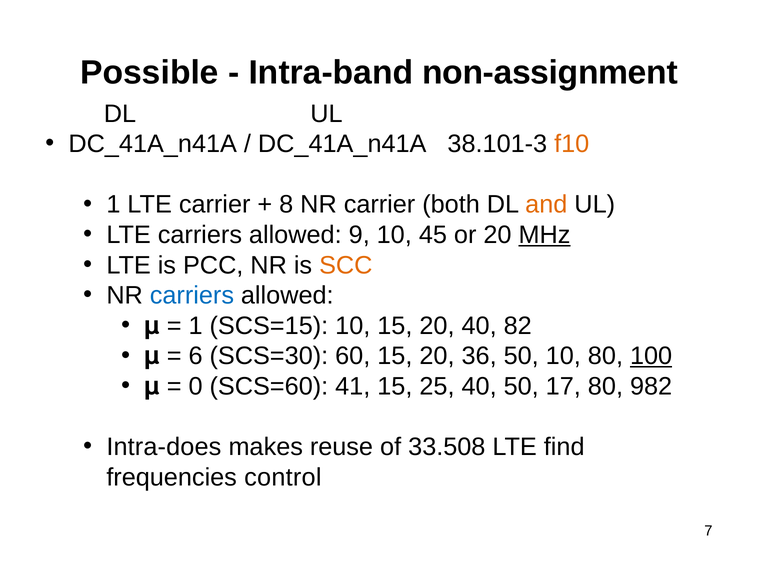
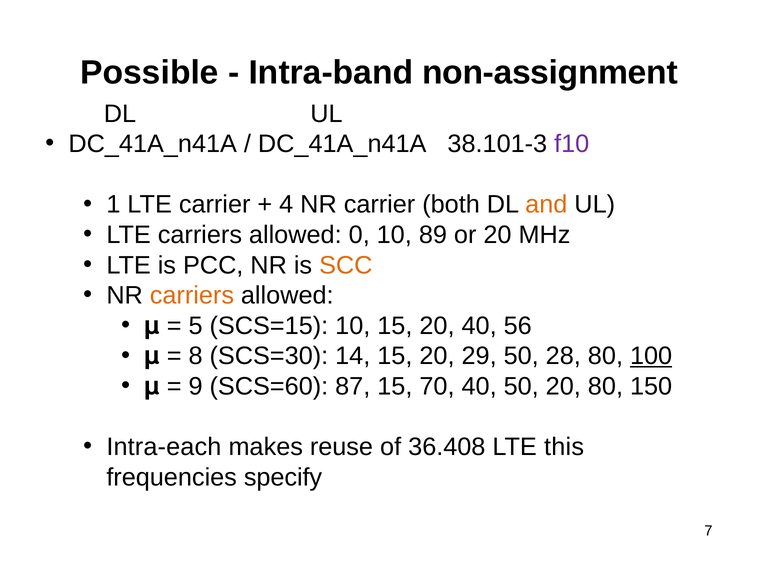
f10 colour: orange -> purple (572, 144)
8: 8 -> 4 (286, 205)
9: 9 -> 0 (359, 235)
45: 45 -> 89 (433, 235)
MHz underline: present -> none (544, 235)
carriers colour: blue -> orange (192, 296)
1: 1 -> 5 (196, 326)
82: 82 -> 56 (518, 326)
6: 6 -> 8 (196, 356)
60: 60 -> 14 (353, 356)
36: 36 -> 29 (479, 356)
50 10: 10 -> 28 (563, 356)
0: 0 -> 9 (196, 387)
41: 41 -> 87 (353, 387)
25: 25 -> 70 (437, 387)
50 17: 17 -> 20 (563, 387)
982: 982 -> 150 (651, 387)
Intra-does: Intra-does -> Intra-each (164, 447)
33.508: 33.508 -> 36.408 (447, 447)
find: find -> this (564, 447)
control: control -> specify (283, 478)
